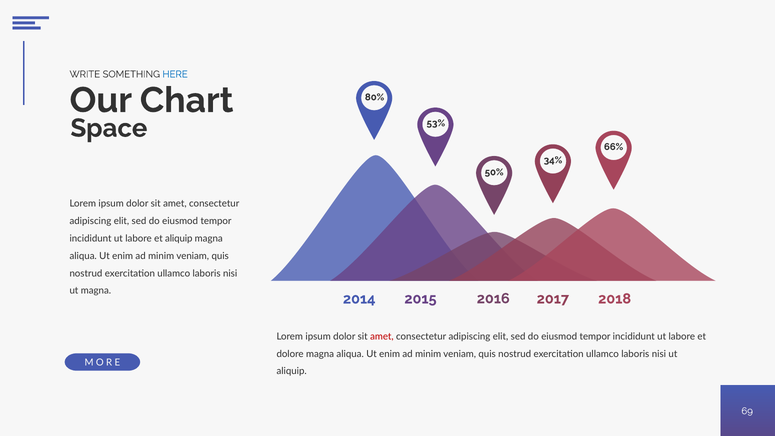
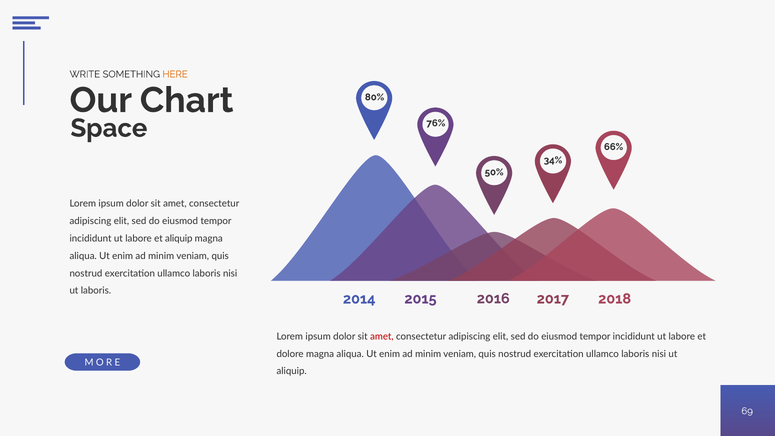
HERE colour: blue -> orange (175, 74)
53%: 53% -> 76% (436, 123)
ut magna: magna -> laboris (96, 291)
